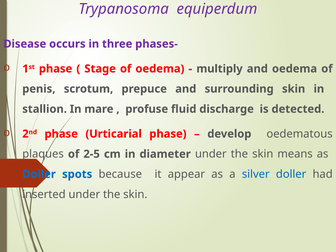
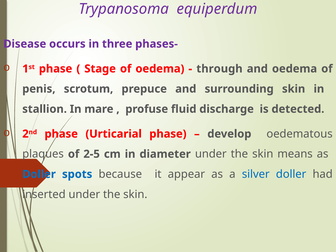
multiply: multiply -> through (219, 69)
